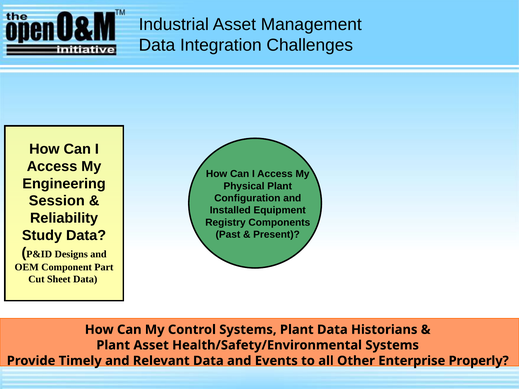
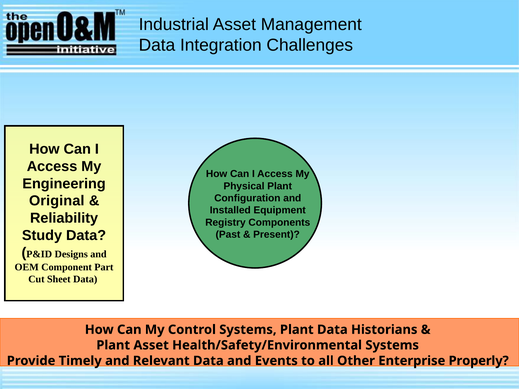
Session: Session -> Original (57, 201)
